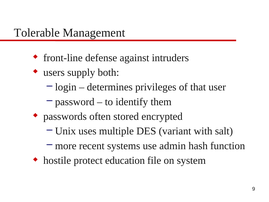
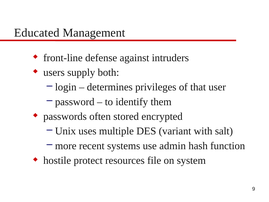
Tolerable: Tolerable -> Educated (37, 33)
education: education -> resources (125, 160)
